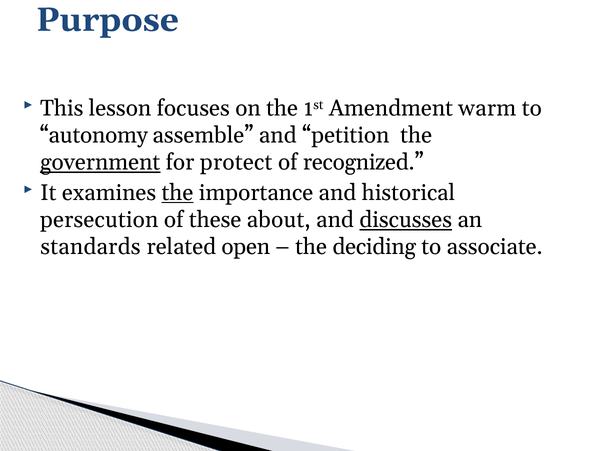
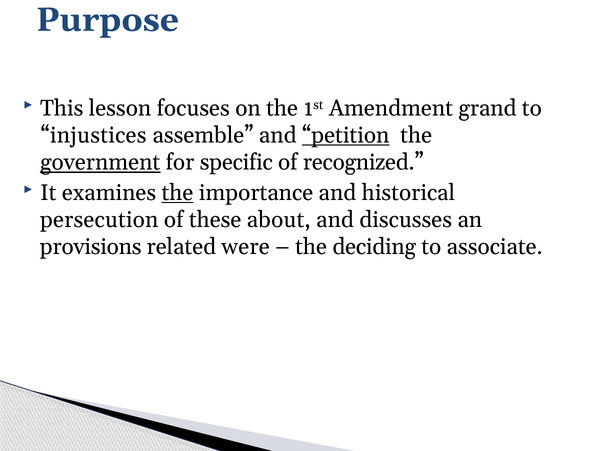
warm: warm -> grand (488, 108)
autonomy: autonomy -> injustices (93, 136)
petition underline: none -> present (346, 136)
protect: protect -> specific (236, 163)
discusses underline: present -> none (406, 220)
standards: standards -> provisions (91, 247)
open: open -> were (246, 247)
